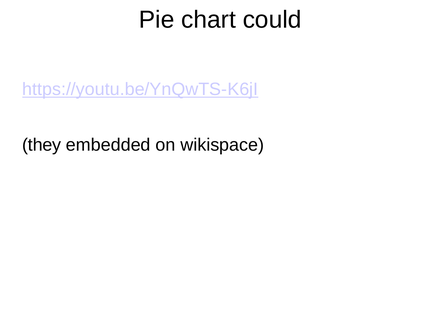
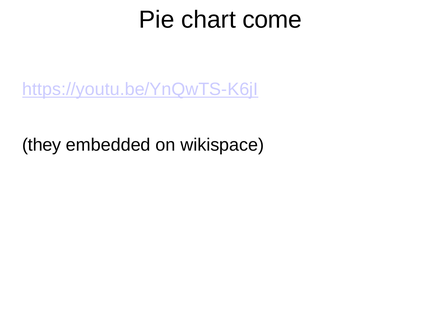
could: could -> come (272, 20)
